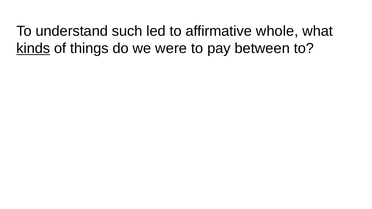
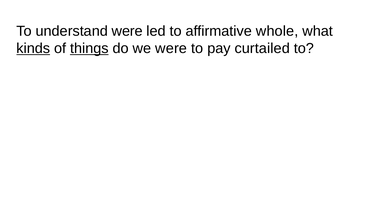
understand such: such -> were (127, 31)
things underline: none -> present (89, 48)
between: between -> curtailed (262, 48)
